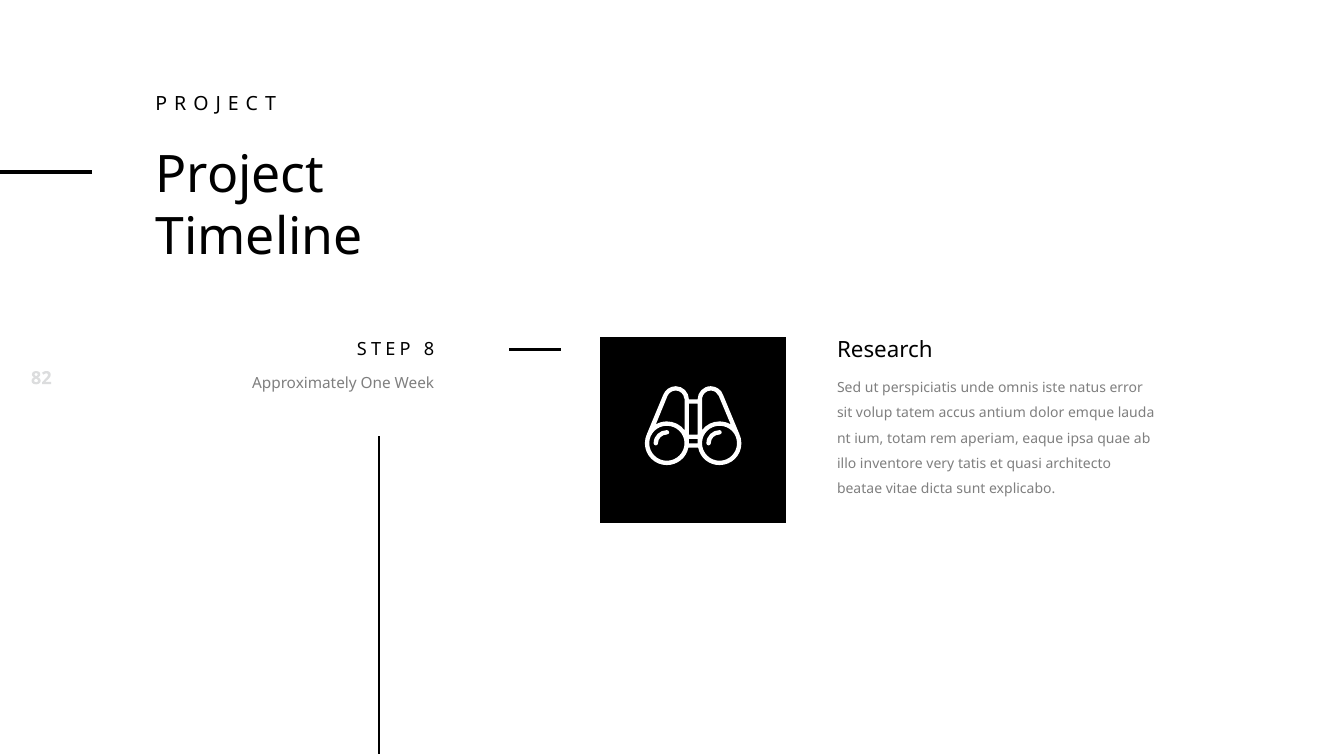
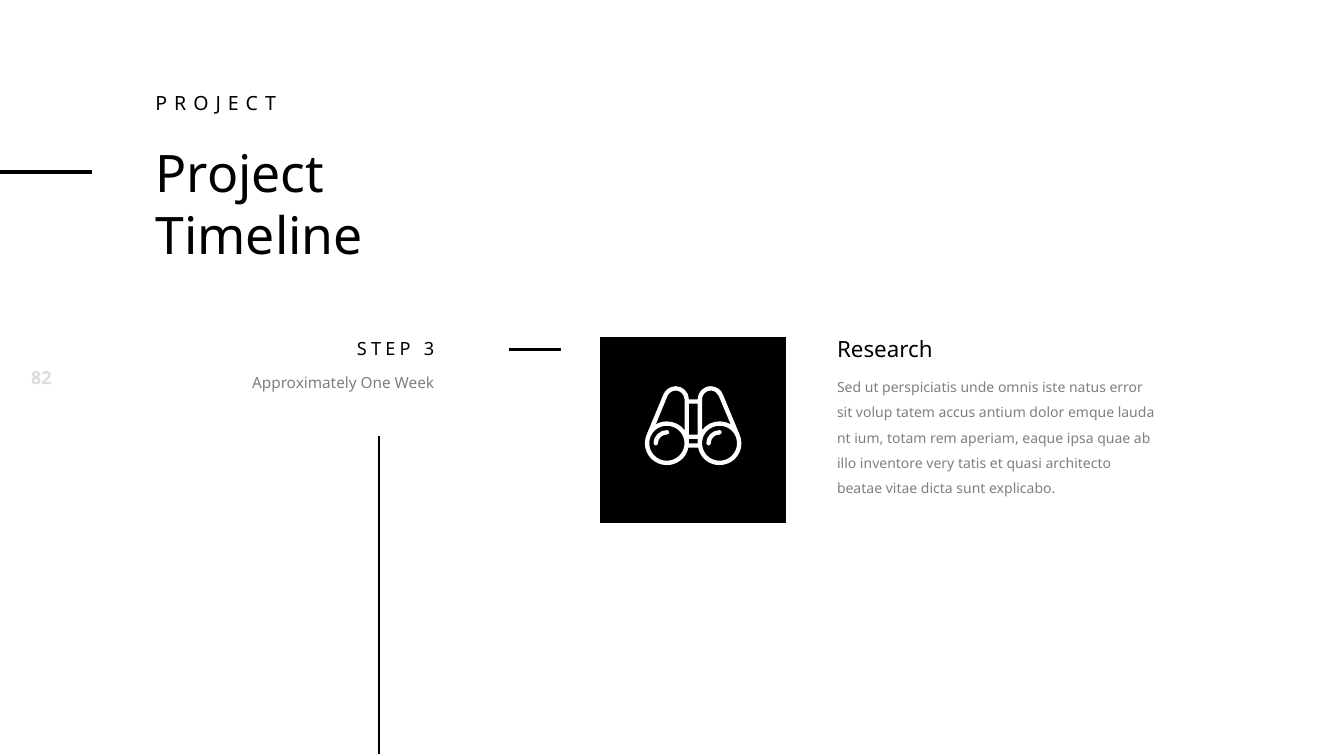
8: 8 -> 3 (429, 350)
